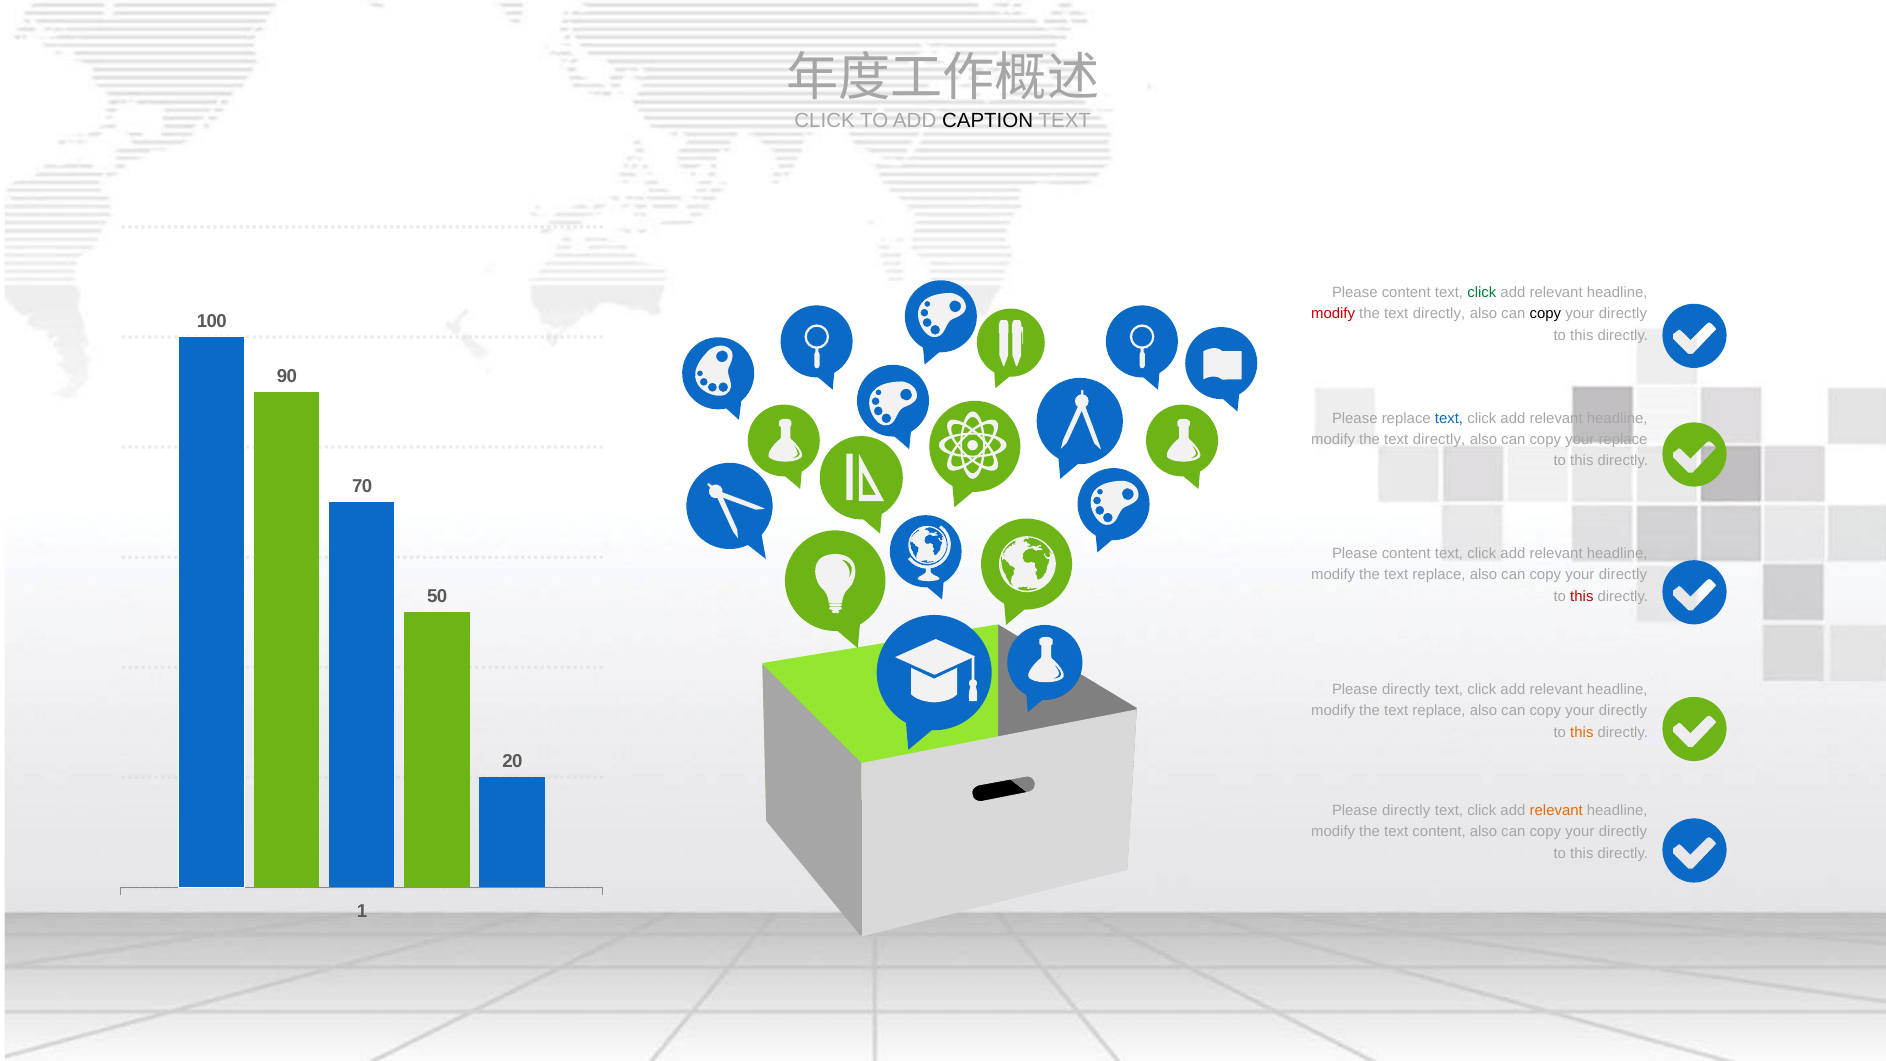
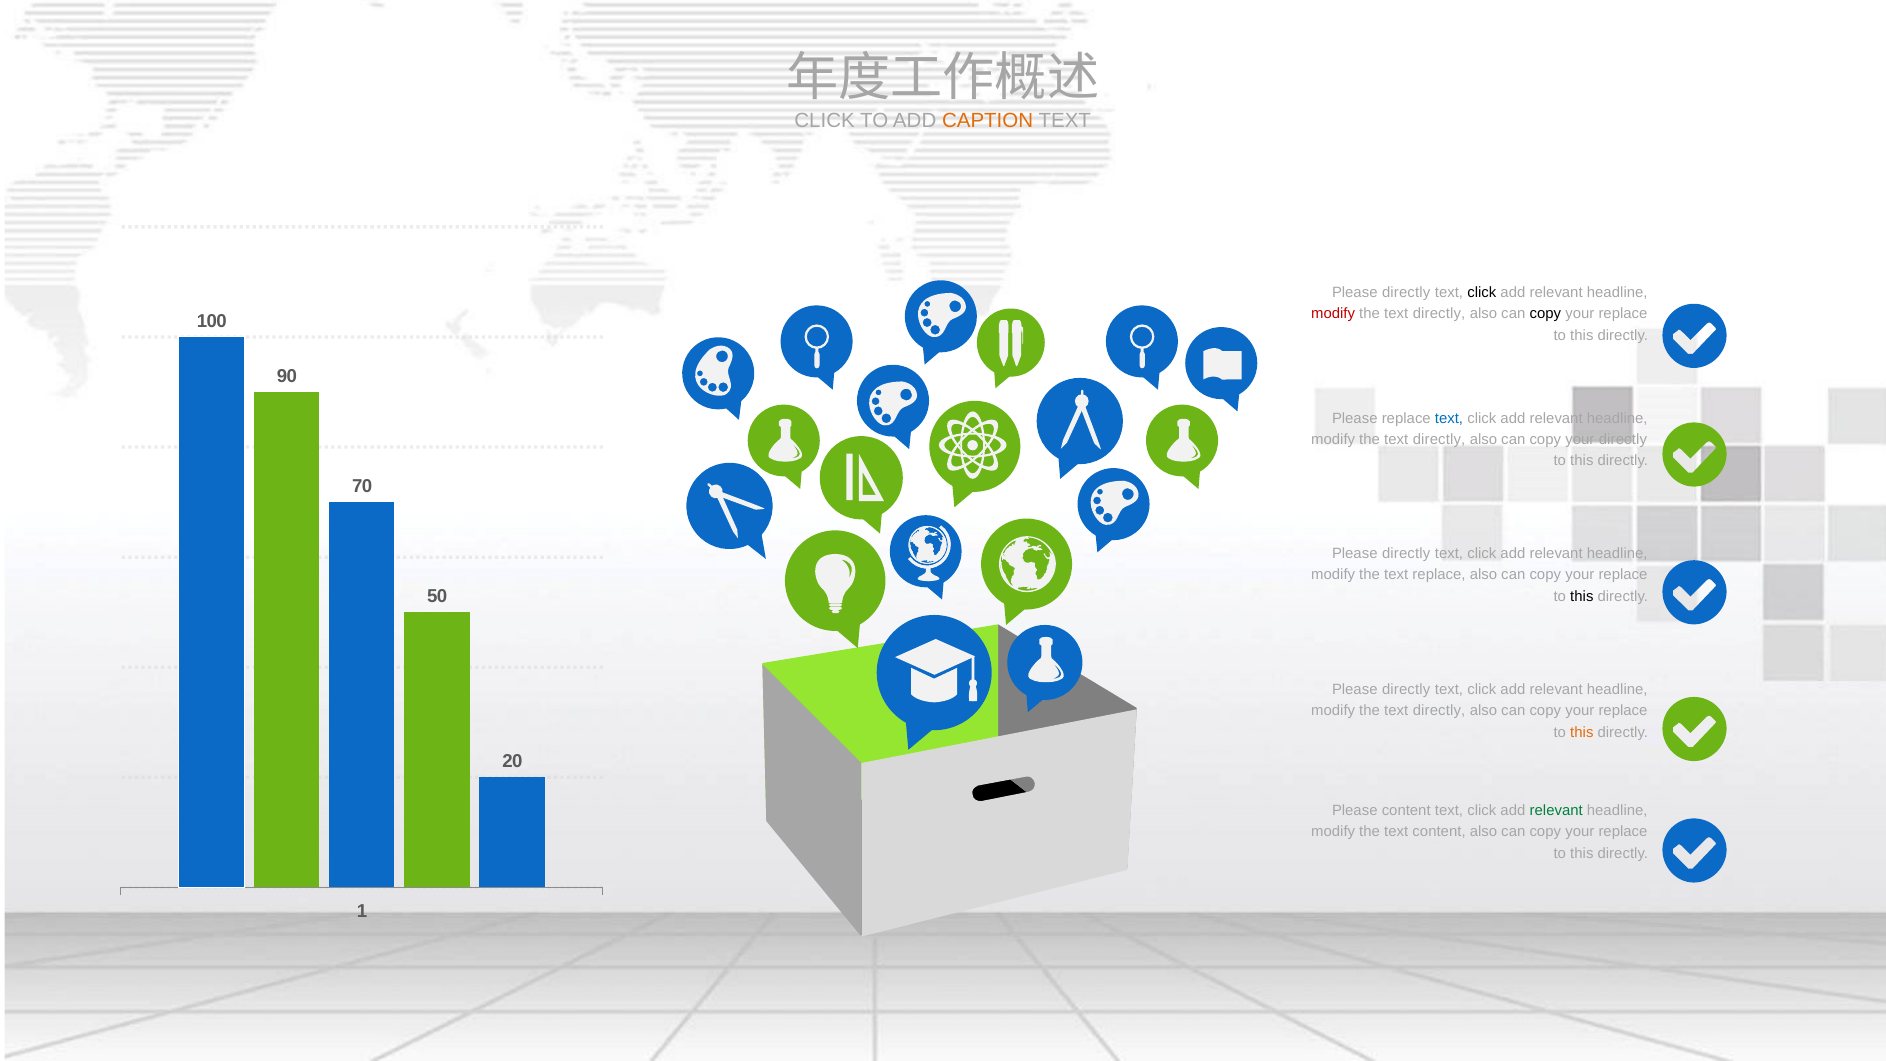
CAPTION colour: black -> orange (988, 120)
content: content -> directly (1406, 292)
click colour: green -> black (1482, 292)
directly: directly -> replace (1623, 314)
your replace: replace -> directly (1623, 440)
content: content -> directly (1406, 553)
directly: directly -> replace (1623, 575)
this colour: red -> black (1582, 596)
replace: replace -> directly (1439, 711)
directly: directly -> replace (1623, 711)
directly: directly -> content (1406, 811)
relevant colour: orange -> green (1556, 811)
directly: directly -> replace (1623, 832)
